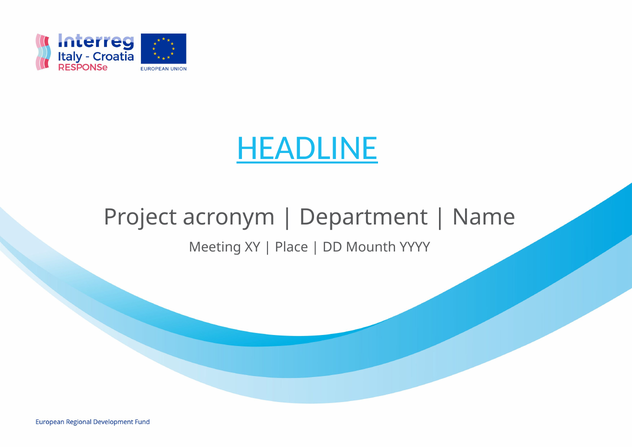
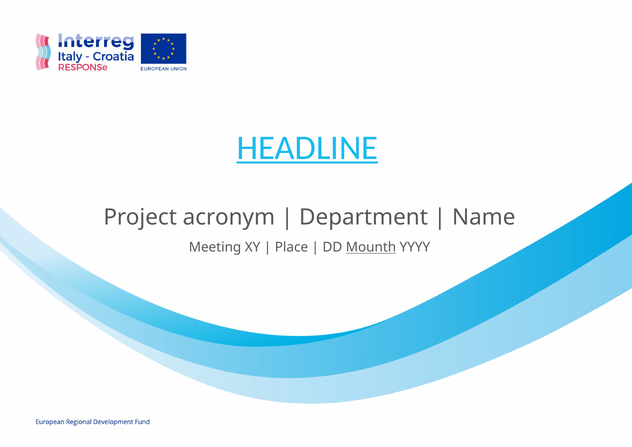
Mounth underline: none -> present (371, 247)
